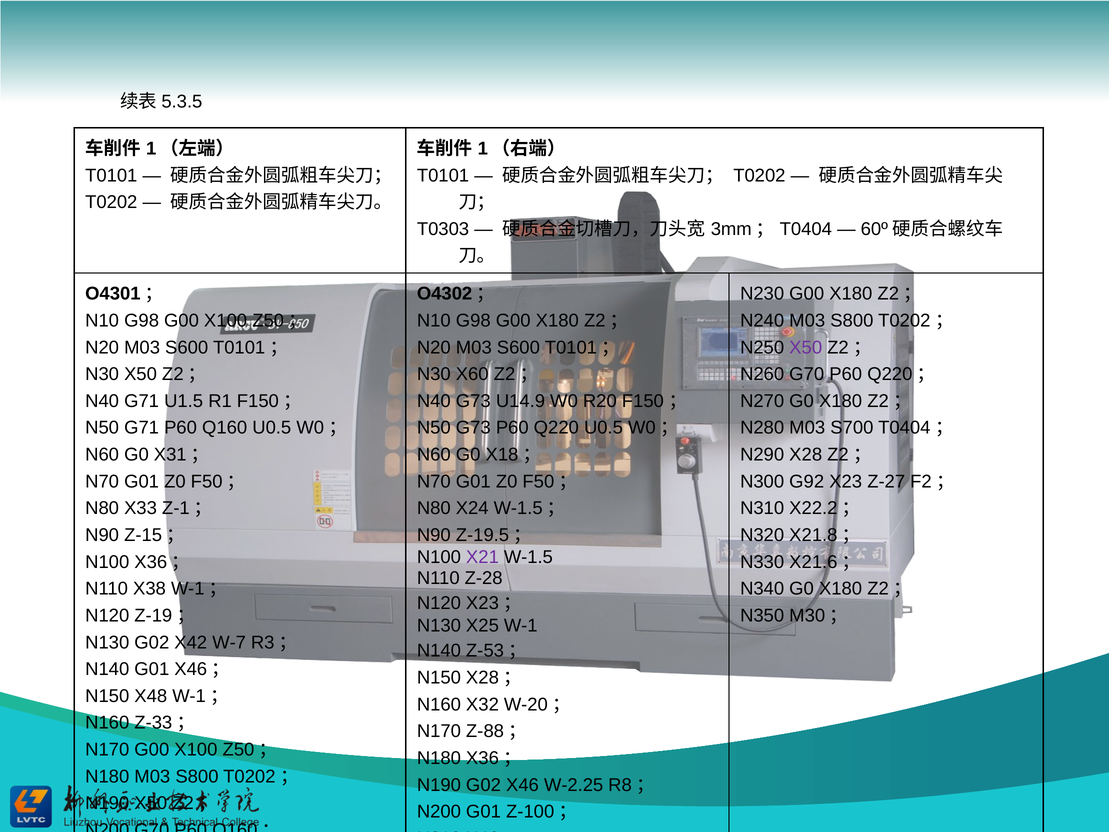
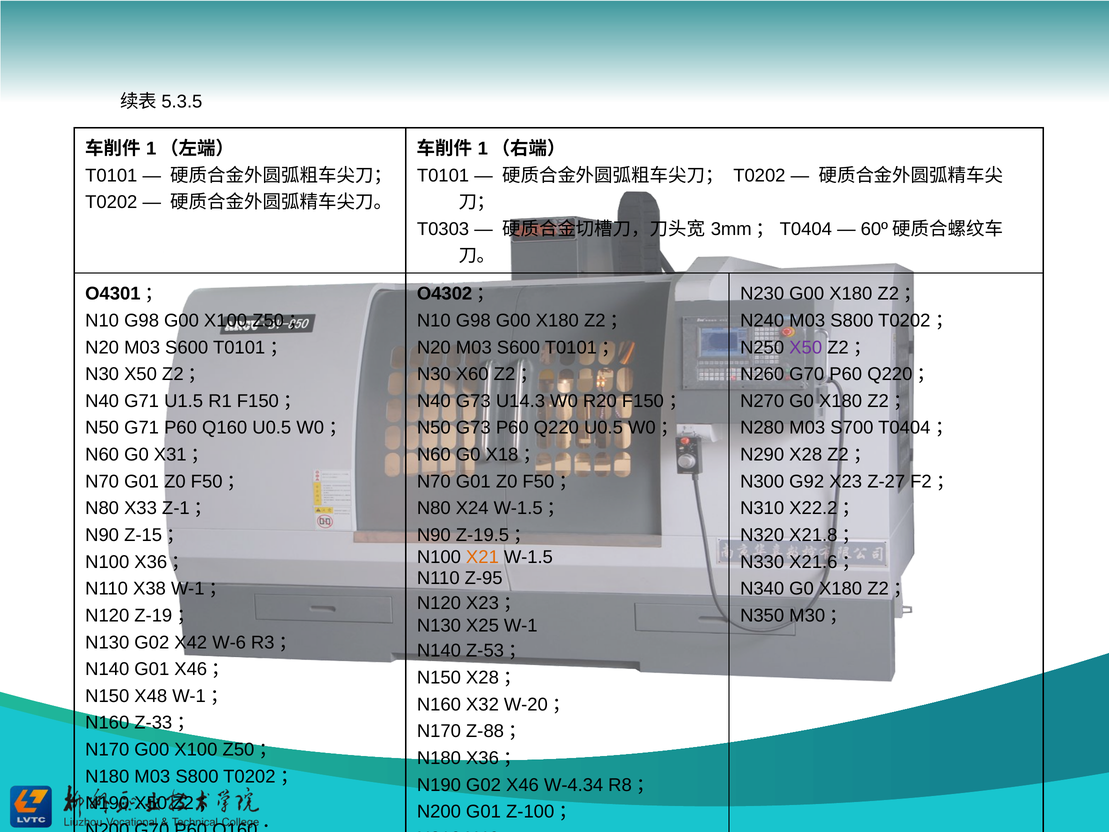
U14.9: U14.9 -> U14.3 (520, 401)
X21 colour: purple -> orange (482, 557)
Z-28: Z-28 -> Z-95 (484, 578)
W-7: W-7 -> W-6 (229, 642)
W-2.25: W-2.25 -> W-4.34 (574, 785)
